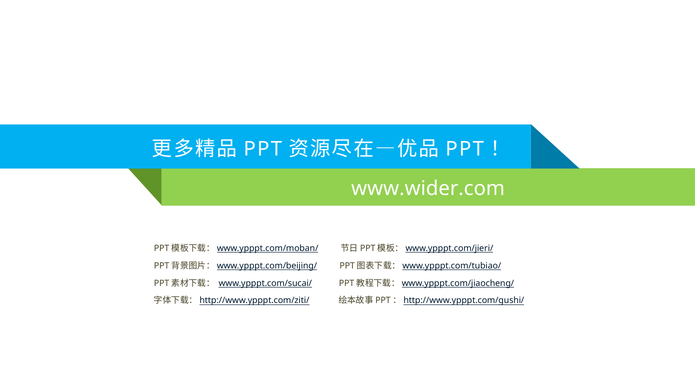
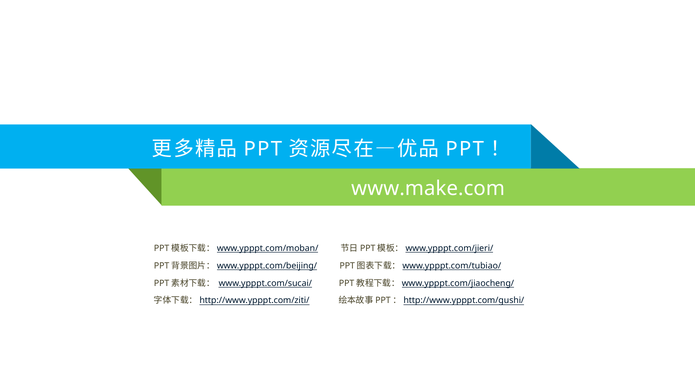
www.wider.com: www.wider.com -> www.make.com (428, 188)
